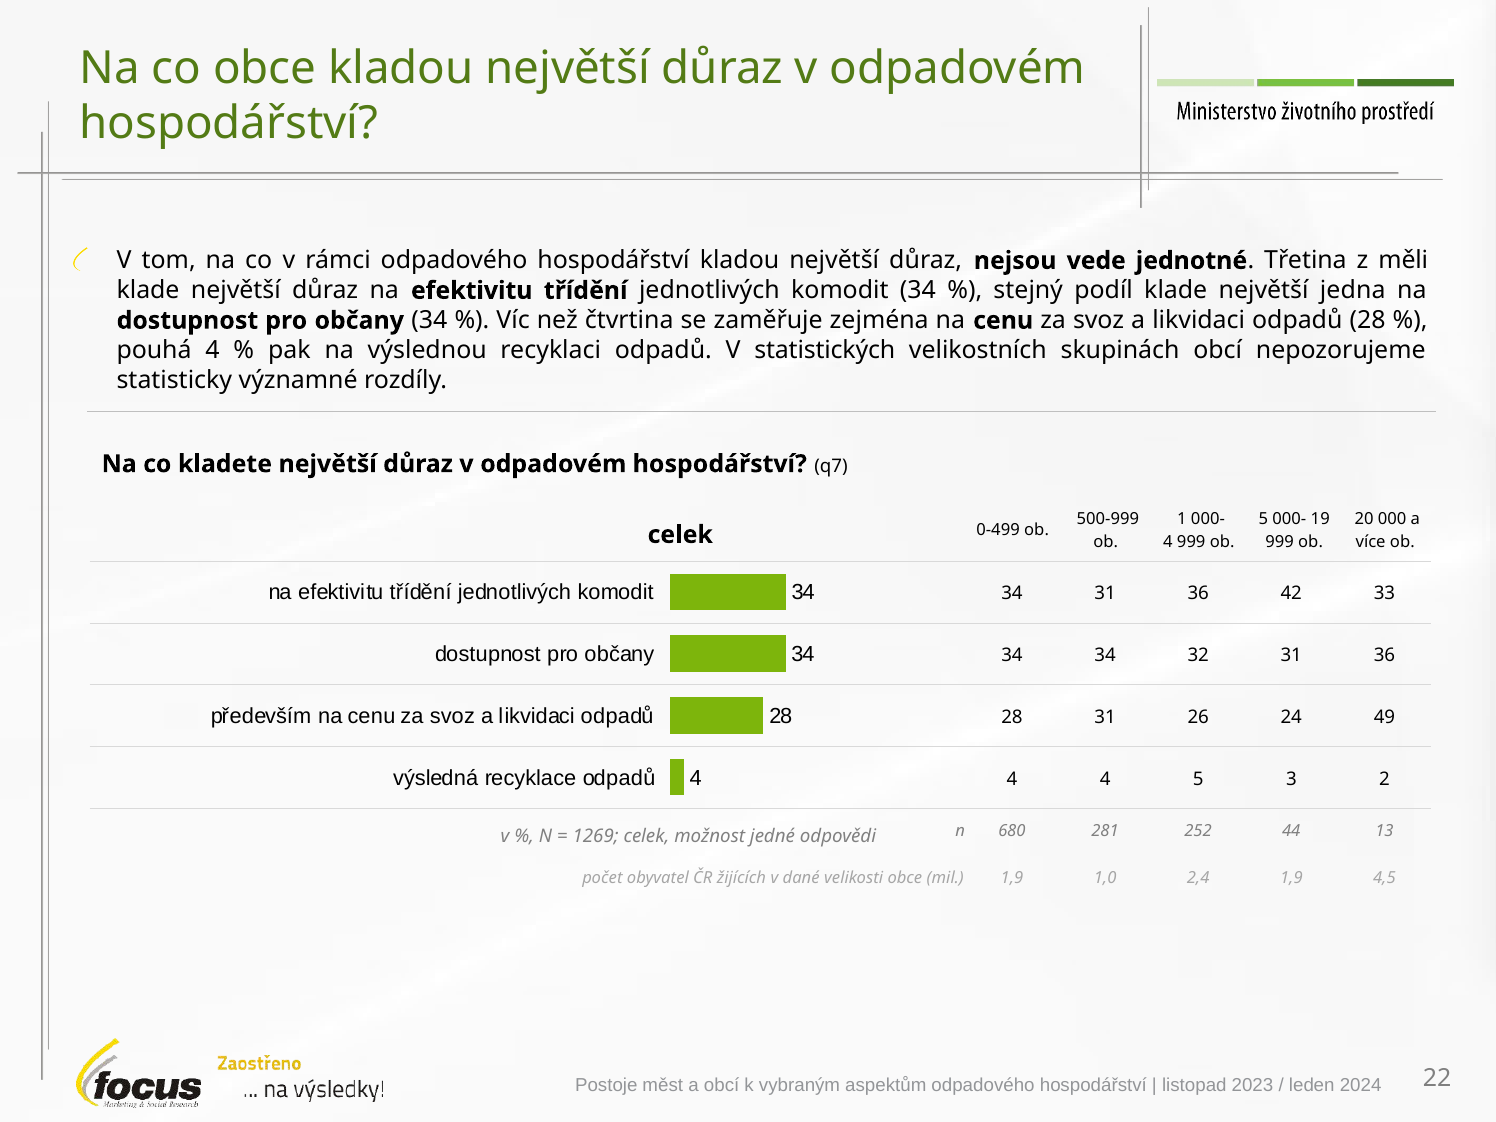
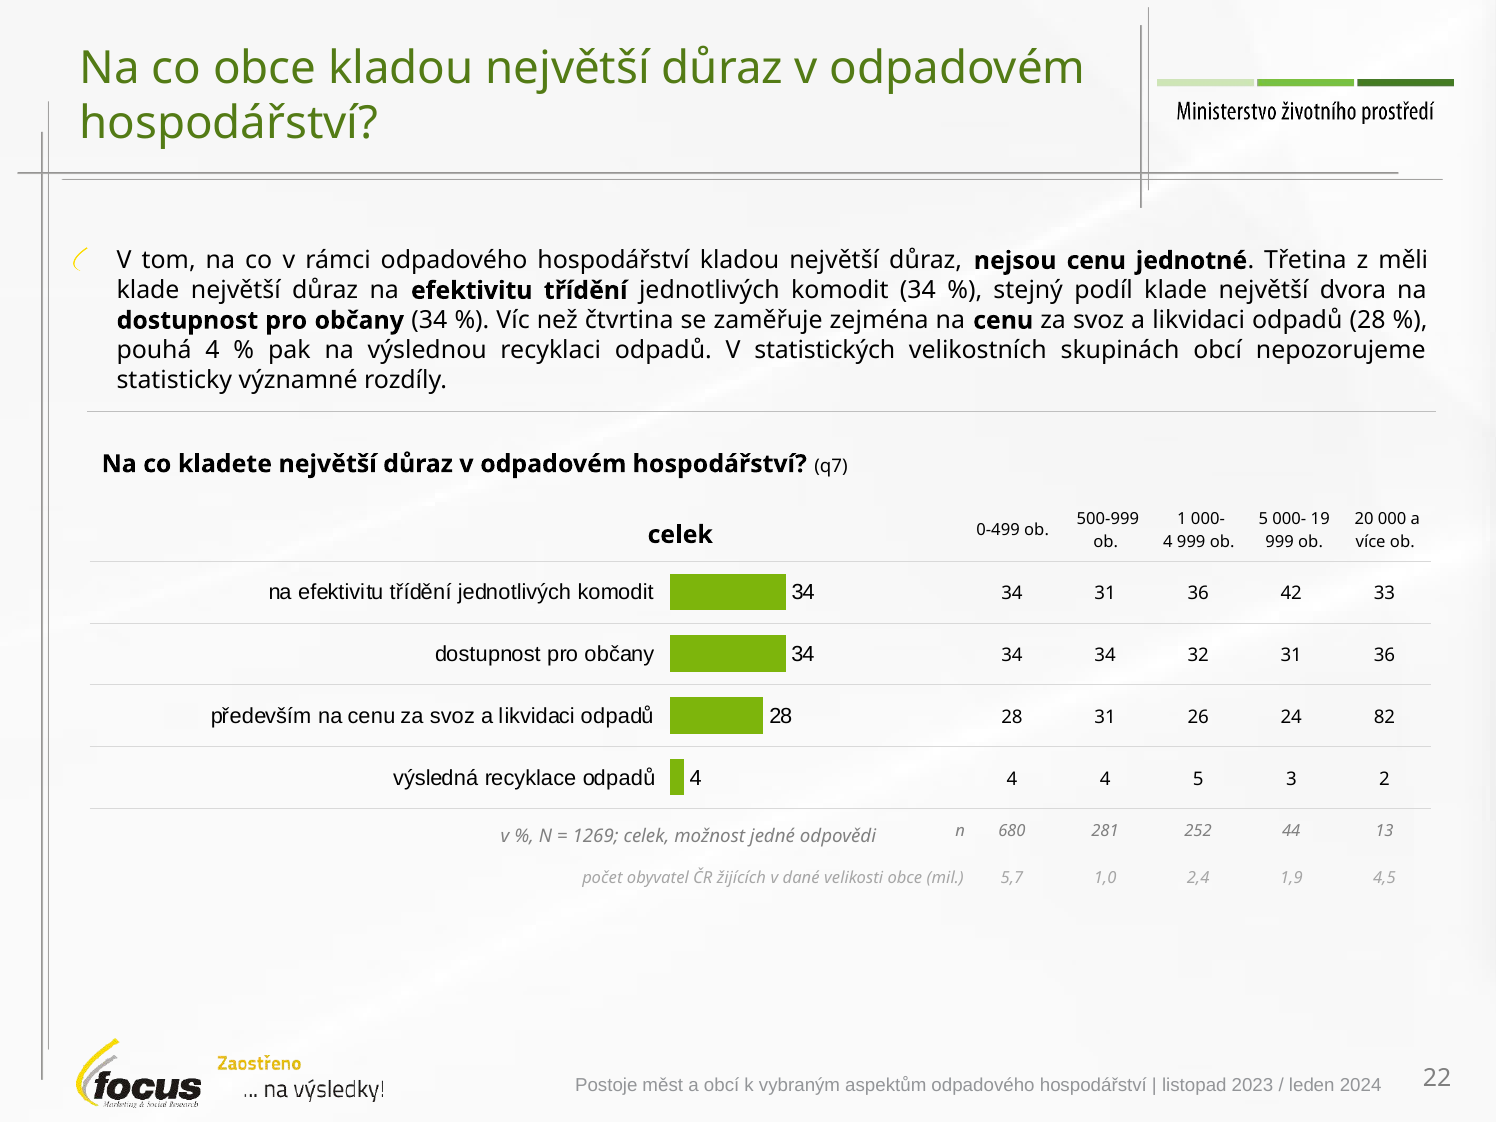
nejsou vede: vede -> cenu (1096, 261)
jedna: jedna -> dvora (1353, 291)
49: 49 -> 82 (1385, 717)
mil 1,9: 1,9 -> 5,7 (1012, 878)
